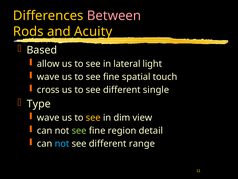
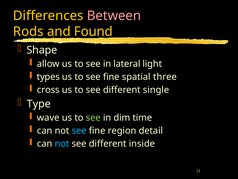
Acuity: Acuity -> Found (93, 31)
Based: Based -> Shape (42, 50)
wave: wave -> types (48, 77)
touch: touch -> three (165, 77)
see colour: yellow -> light green (93, 117)
view: view -> time (142, 117)
see colour: light green -> light blue (79, 130)
range: range -> inside (142, 143)
